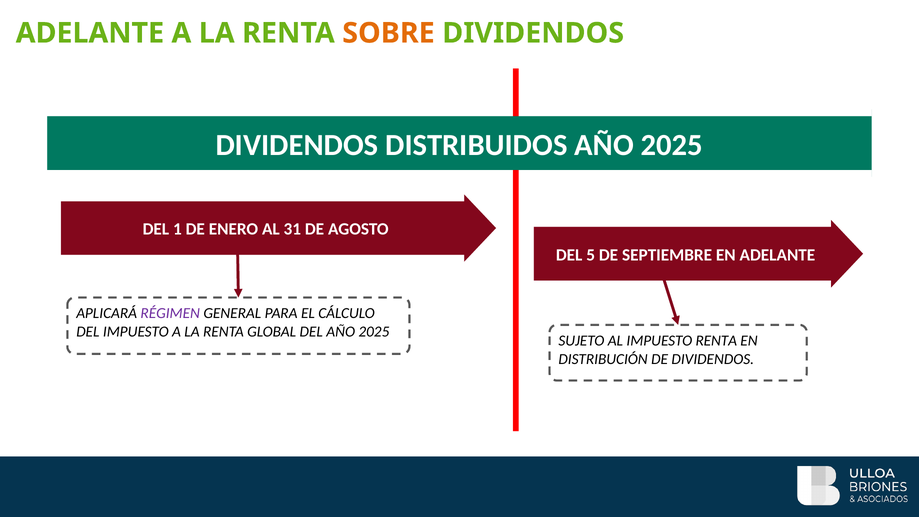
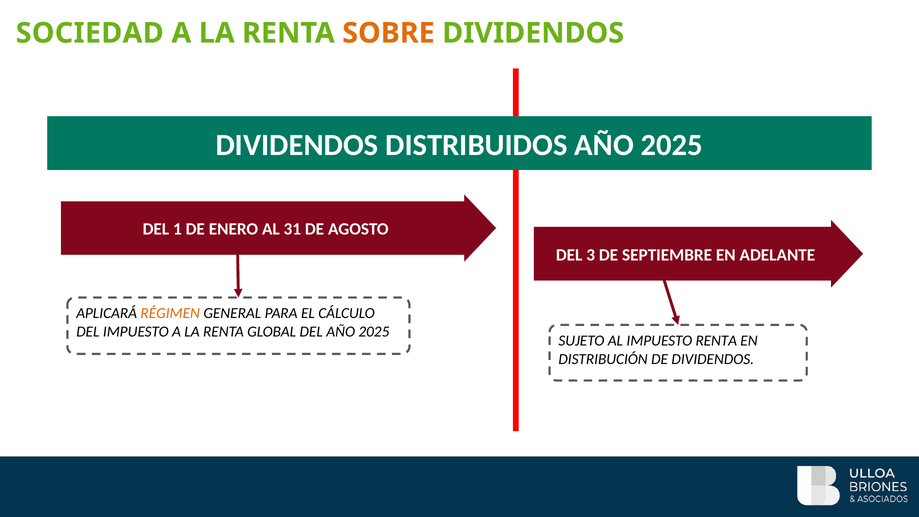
ADELANTE: ADELANTE -> SOCIEDAD (90, 33)
5: 5 -> 3 (591, 255)
RÉGIMEN colour: purple -> orange (170, 313)
